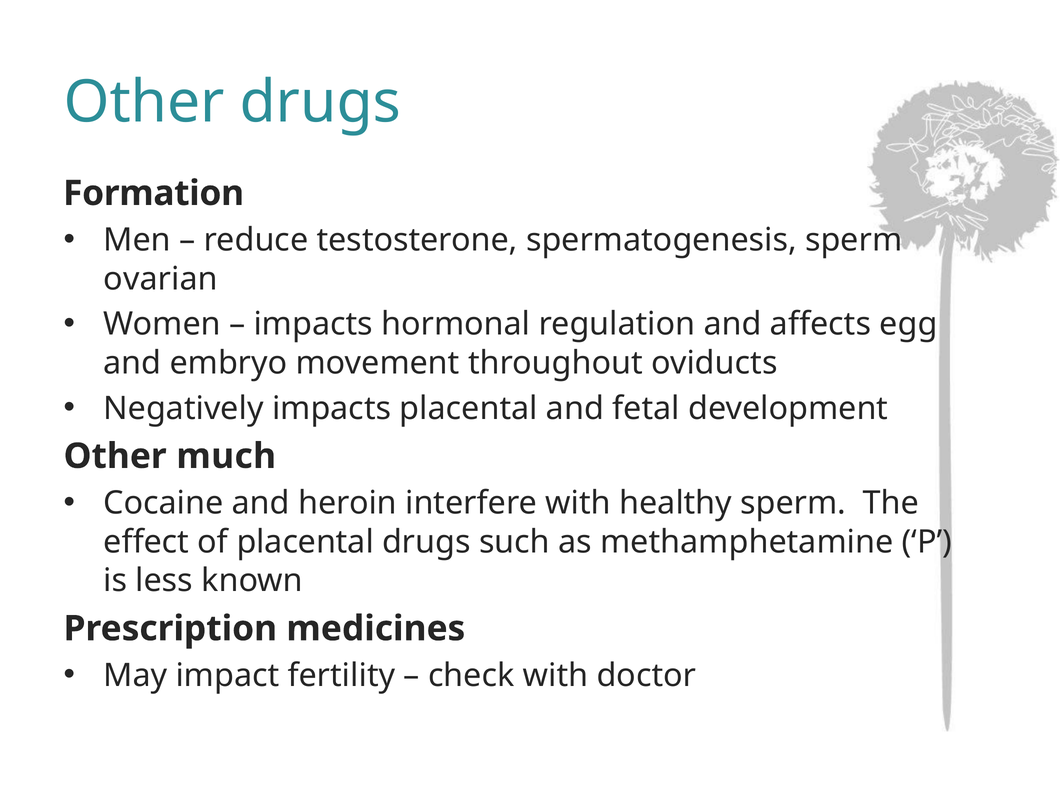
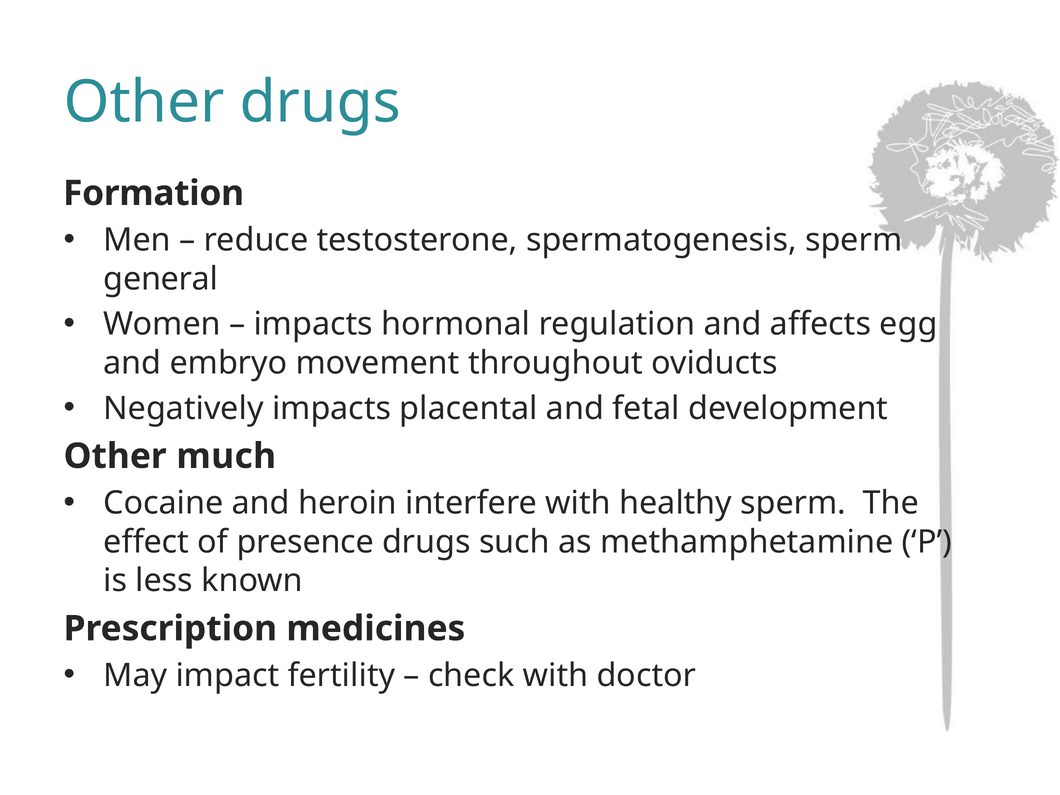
ovarian: ovarian -> general (161, 279)
of placental: placental -> presence (305, 542)
